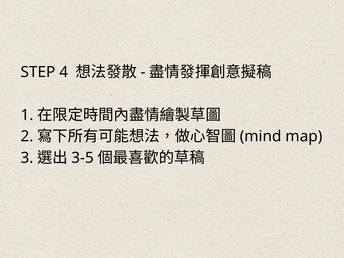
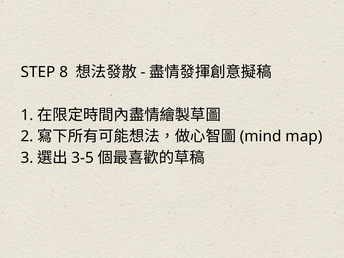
4: 4 -> 8 (64, 72)
